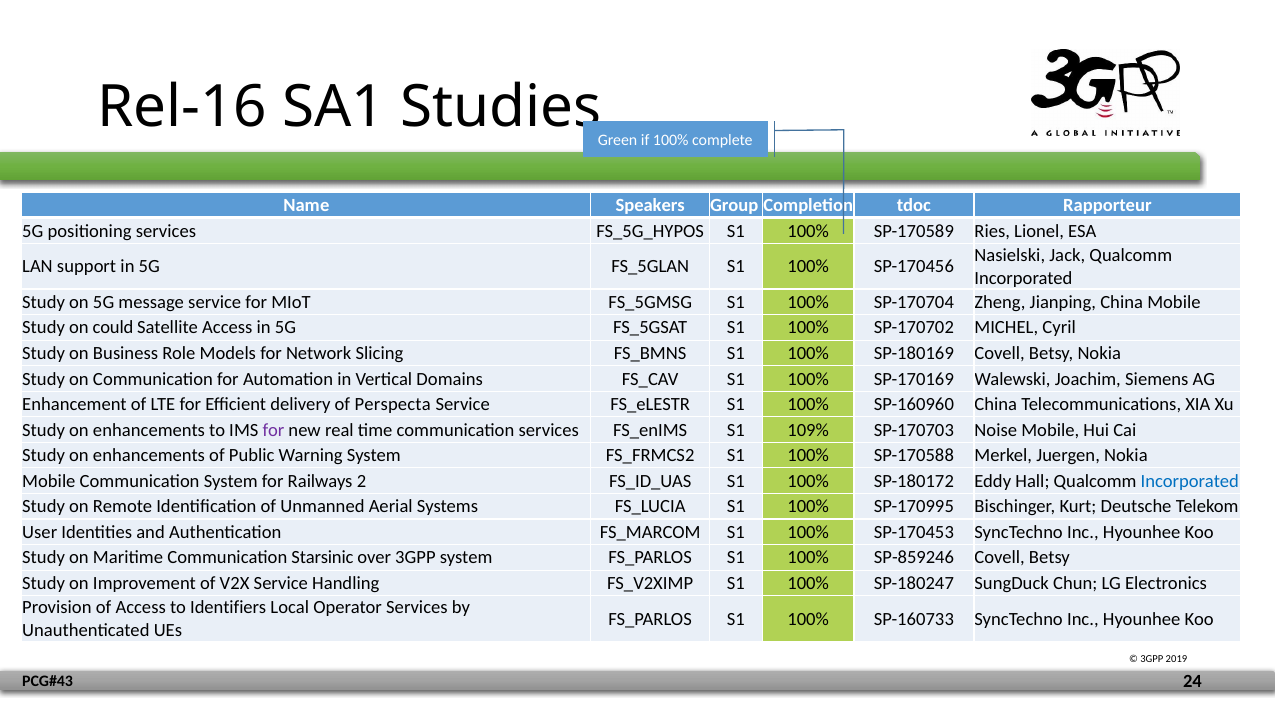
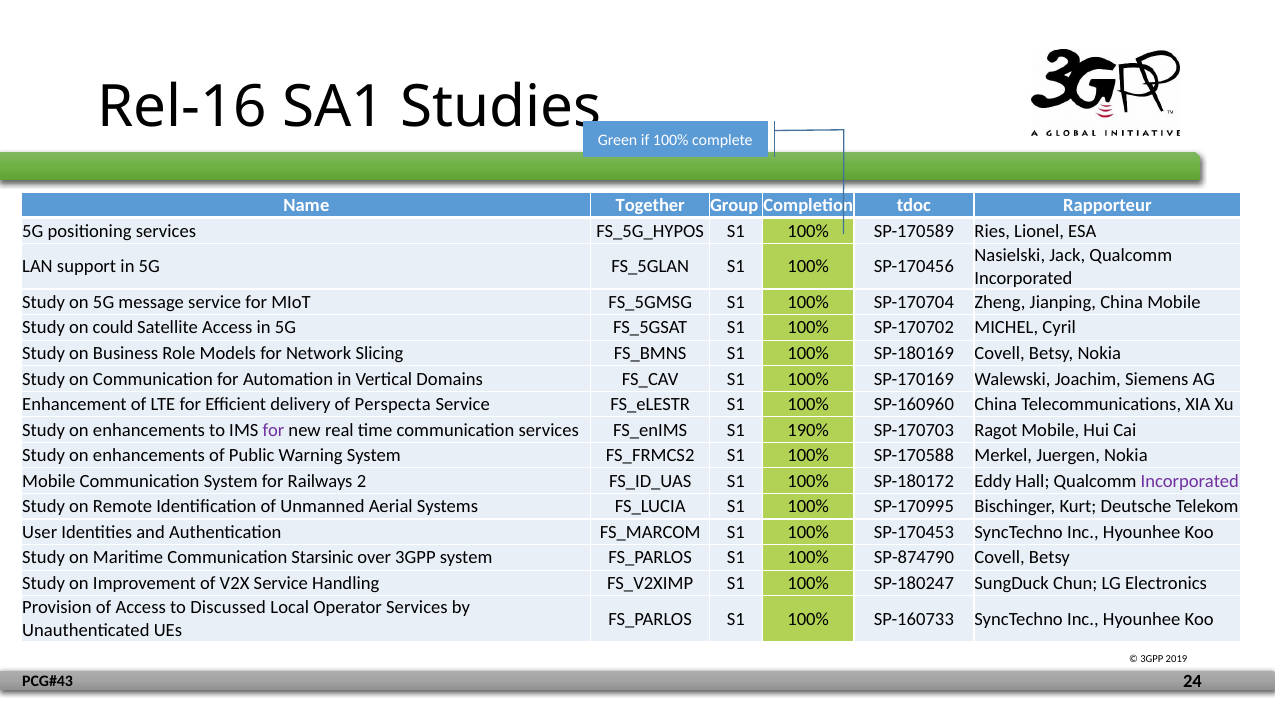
Speakers: Speakers -> Together (650, 205)
109%: 109% -> 190% (808, 430)
Noise: Noise -> Ragot (996, 430)
Incorporated colour: blue -> purple (1190, 481)
SP-859246: SP-859246 -> SP-874790 (914, 558)
Identifiers: Identifiers -> Discussed (228, 608)
